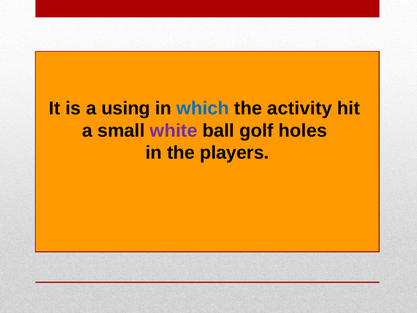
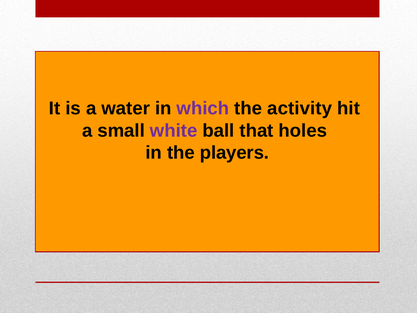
using: using -> water (126, 108)
which colour: blue -> purple (203, 108)
golf: golf -> that (257, 131)
